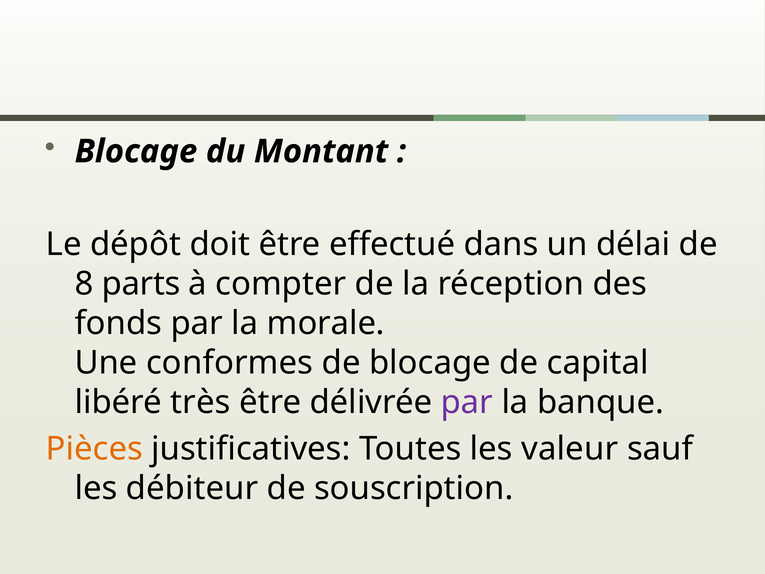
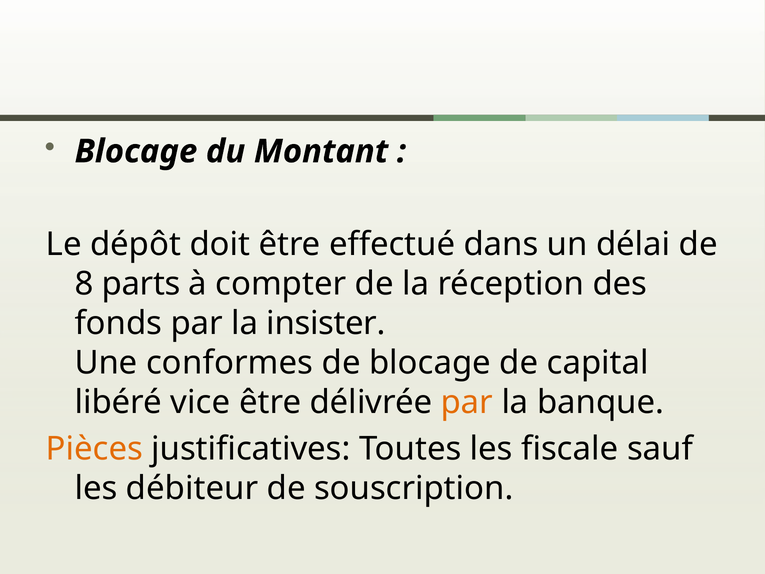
morale: morale -> insister (326, 323)
très: très -> vice (200, 402)
par colour: purple -> orange (467, 402)
valeur: valeur -> fiscale (570, 449)
